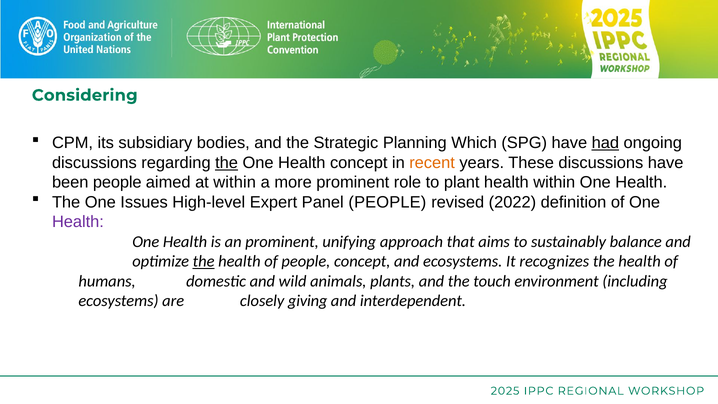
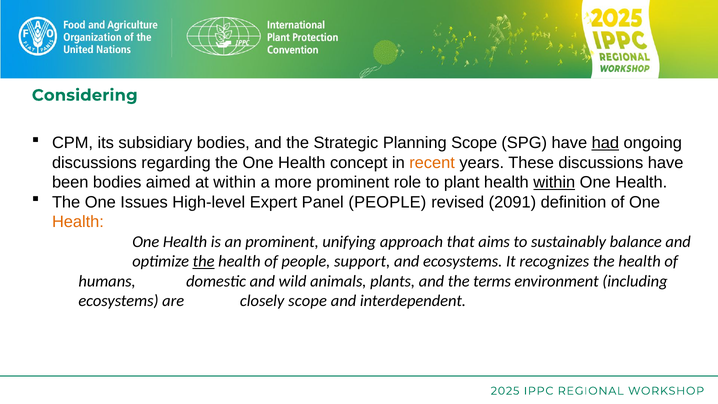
Planning Which: Which -> Scope (474, 143)
the underline: present -> none (227, 163)
been people: people -> bodies (117, 182)
within underline: none -> present (554, 182)
2022: 2022 -> 2091 (512, 202)
Health colour: purple -> orange (78, 222)
people concept: concept -> support (362, 261)
touch: touch -> terms (492, 281)
closely giving: giving -> scope (308, 301)
